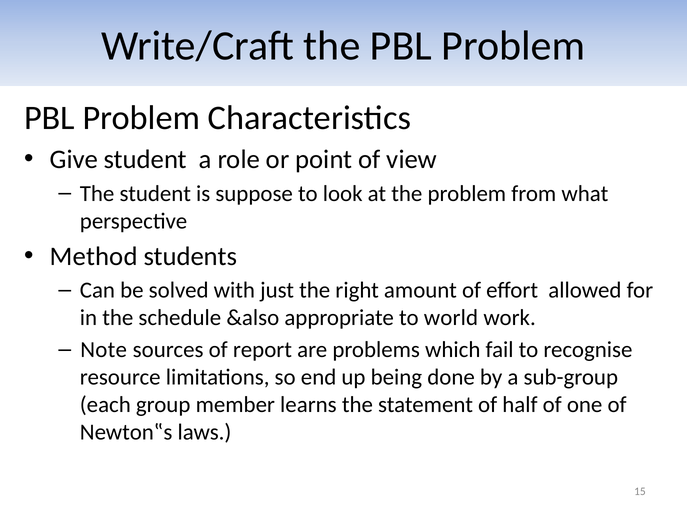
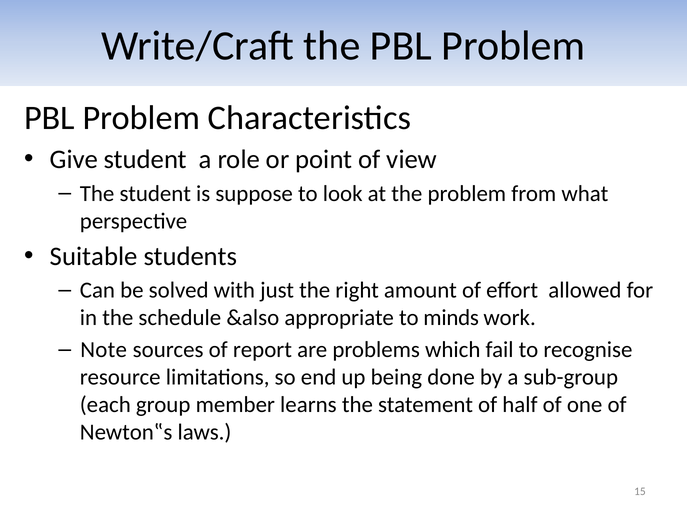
Method: Method -> Suitable (94, 256)
world: world -> minds (451, 318)
